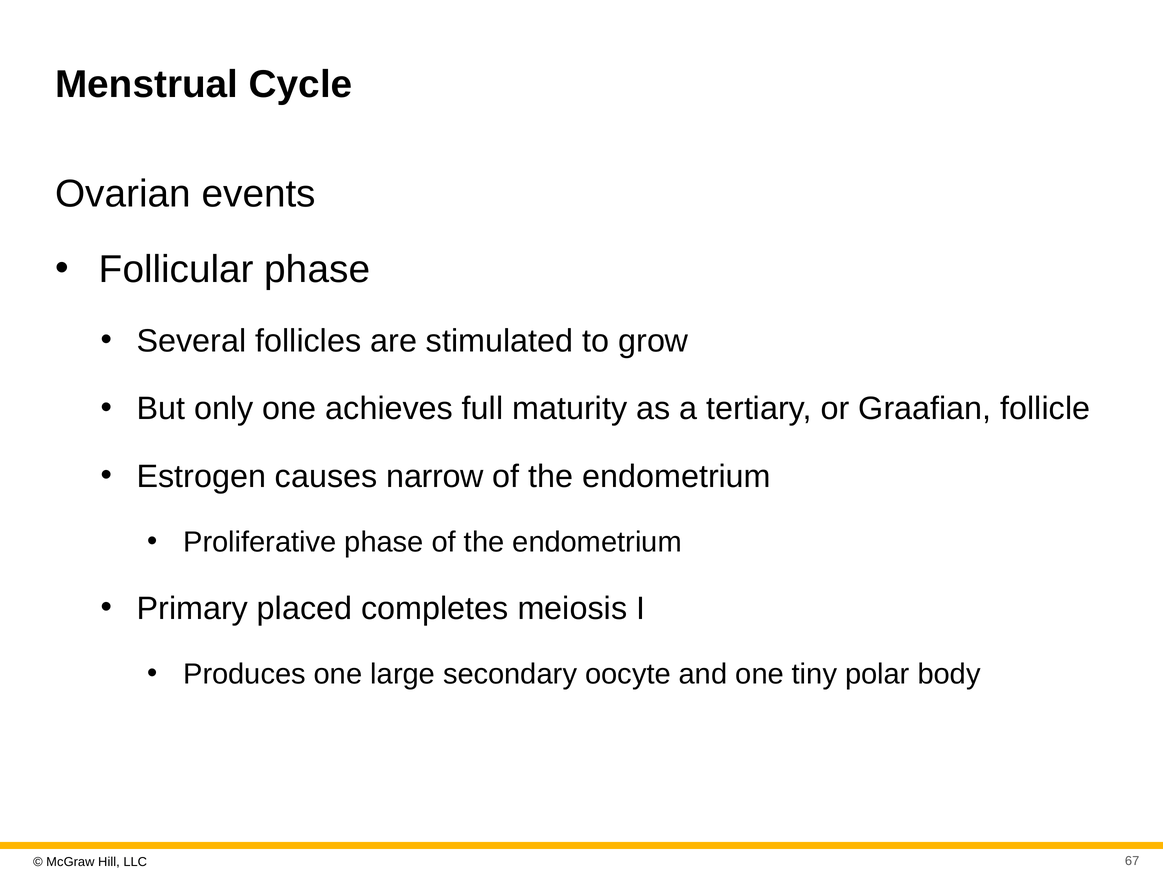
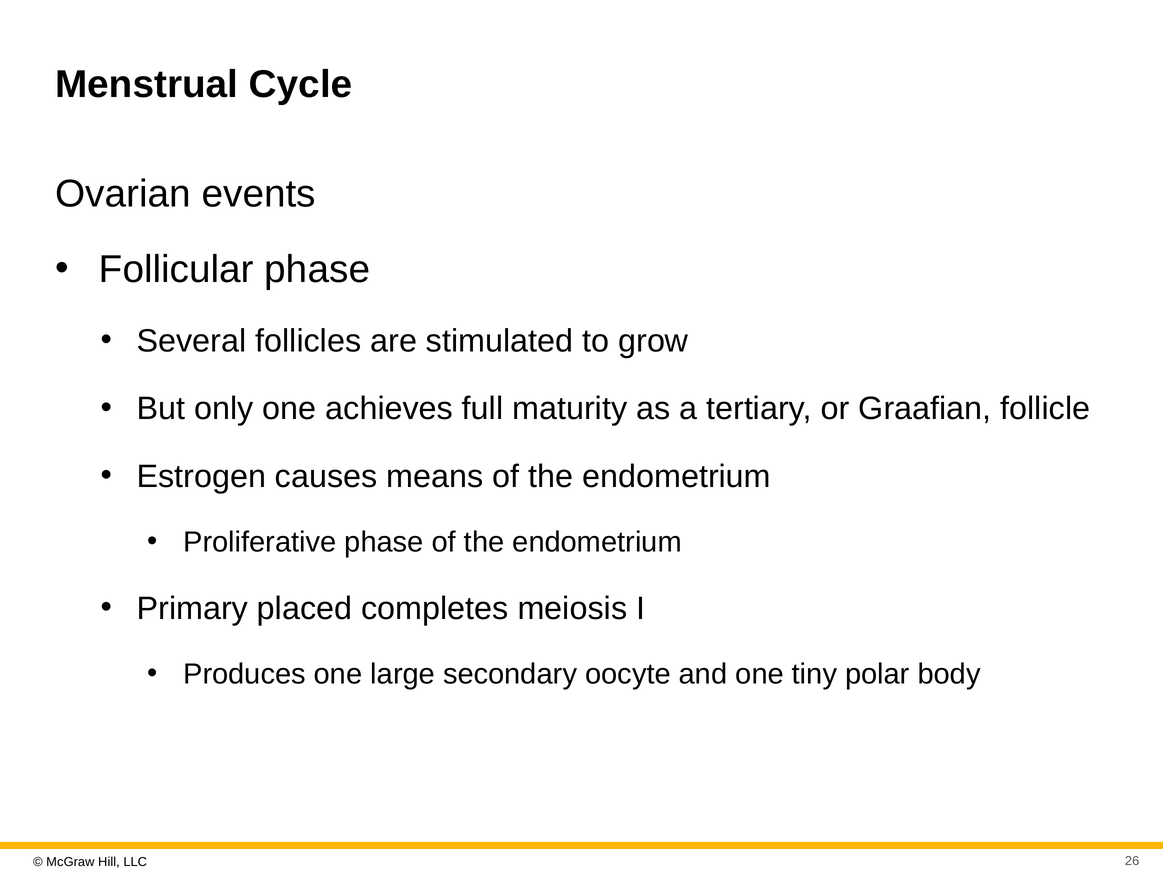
narrow: narrow -> means (435, 477)
67: 67 -> 26 (1132, 861)
